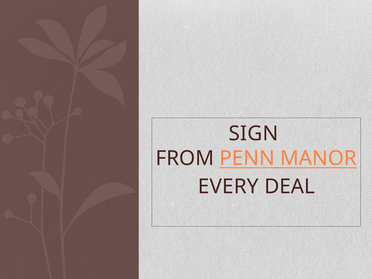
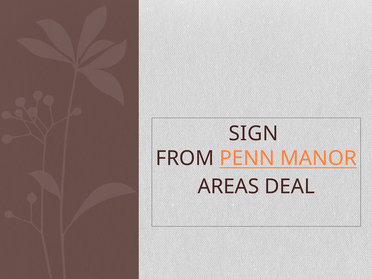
EVERY: EVERY -> AREAS (228, 186)
